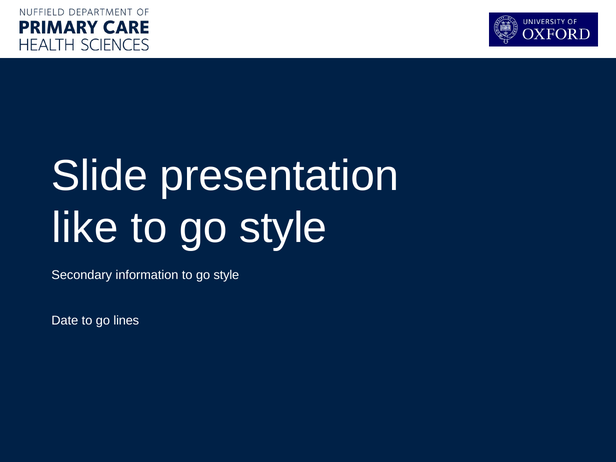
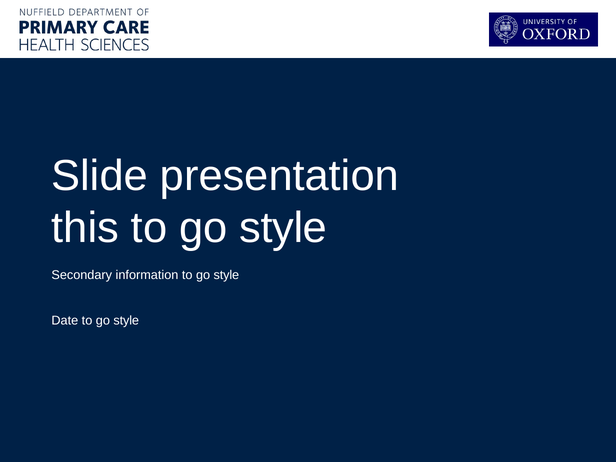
like: like -> this (85, 228)
Date to go lines: lines -> style (126, 321)
